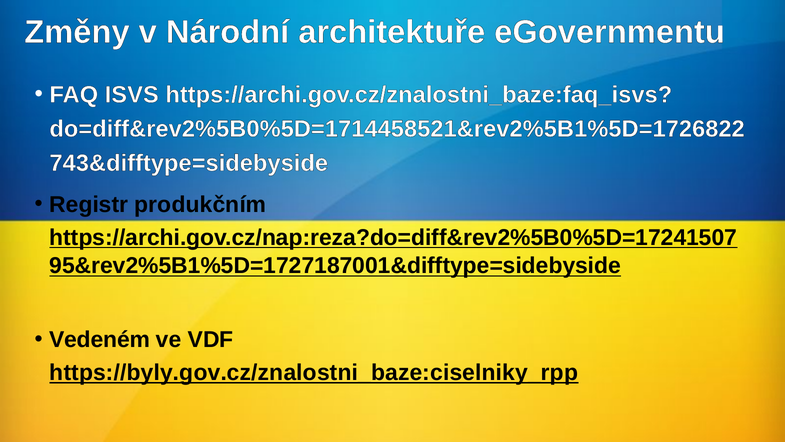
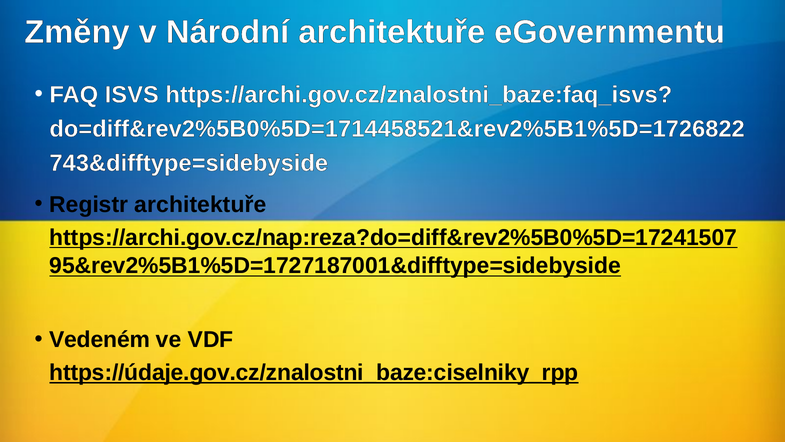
Registr produkčním: produkčním -> architektuře (200, 204)
https://byly.gov.cz/znalostni_baze:ciselniky_rpp: https://byly.gov.cz/znalostni_baze:ciselniky_rpp -> https://údaje.gov.cz/znalostni_baze:ciselniky_rpp (314, 372)
